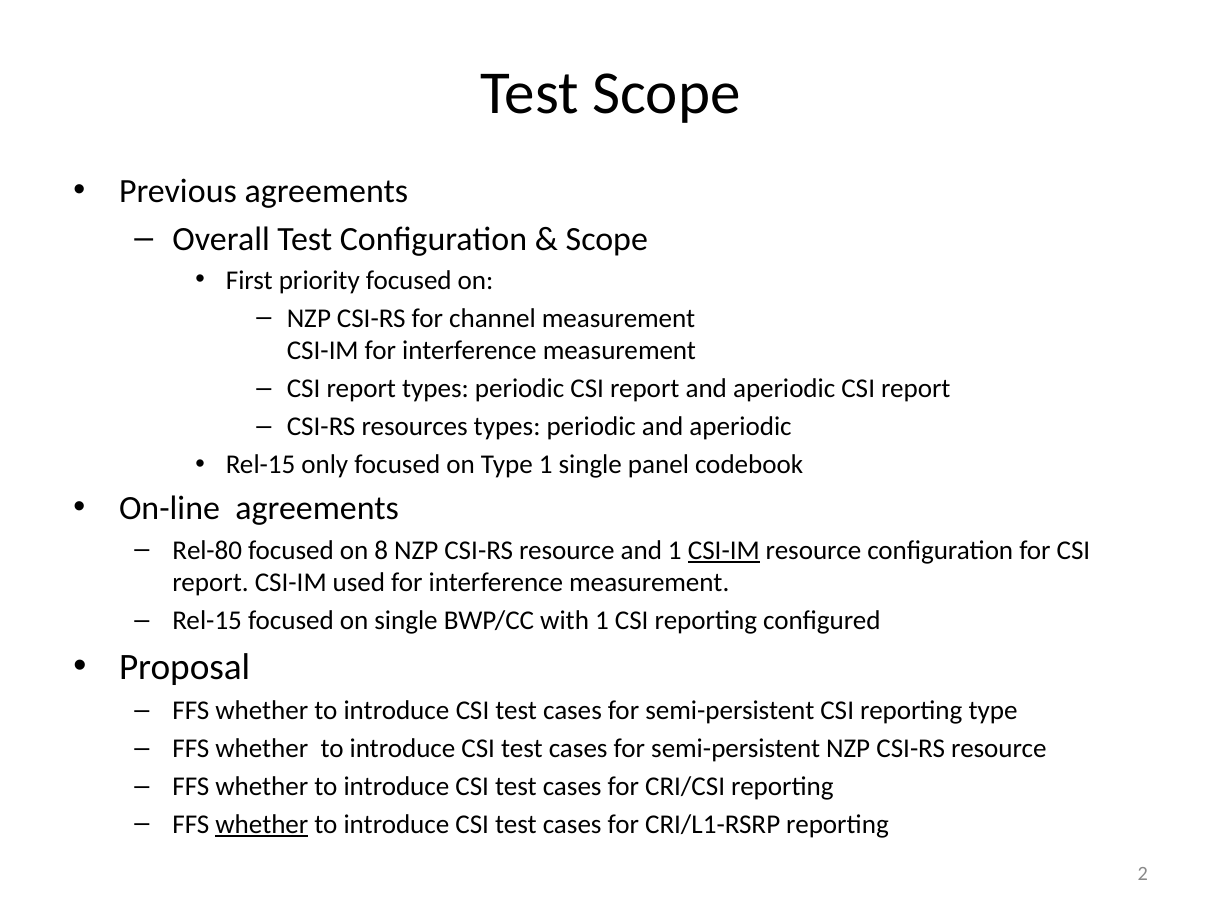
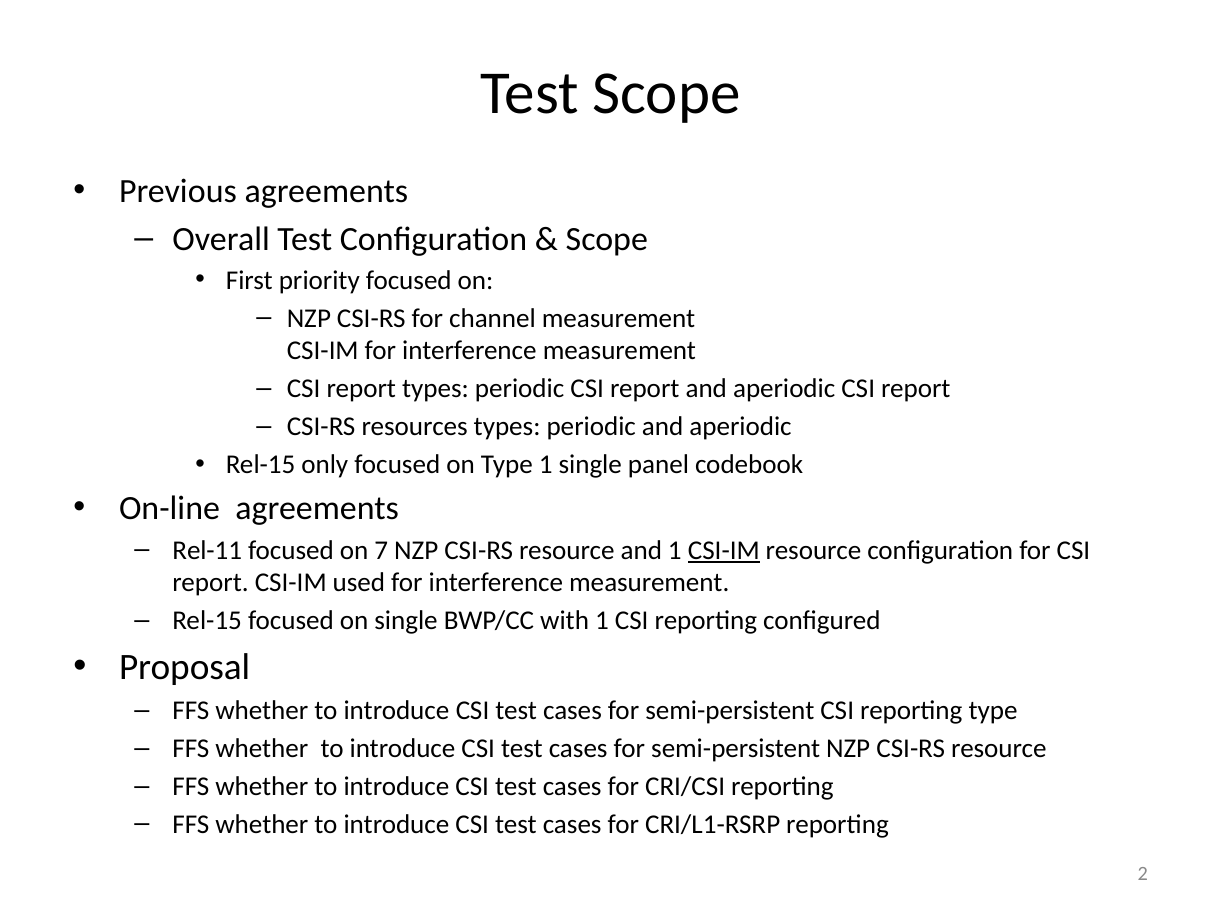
Rel-80: Rel-80 -> Rel-11 (207, 551)
8: 8 -> 7 (381, 551)
whether underline: present -> none (262, 825)
